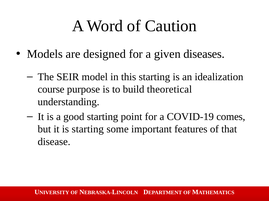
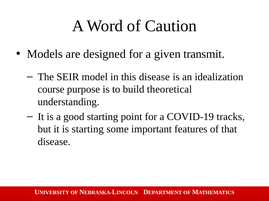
diseases: diseases -> transmit (204, 54)
this starting: starting -> disease (154, 77)
comes: comes -> tracks (231, 117)
